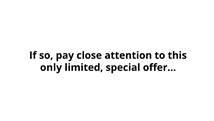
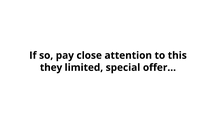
only: only -> they (51, 67)
